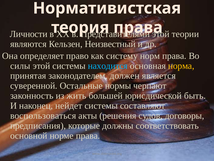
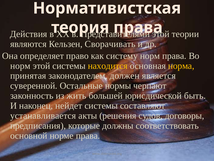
Личности: Личности -> Действия (29, 34)
Неизвестный: Неизвестный -> Сворачивать (110, 44)
силы: силы -> норм (20, 66)
находится colour: light blue -> yellow (108, 66)
воспользоваться: воспользоваться -> устанавливается (43, 115)
